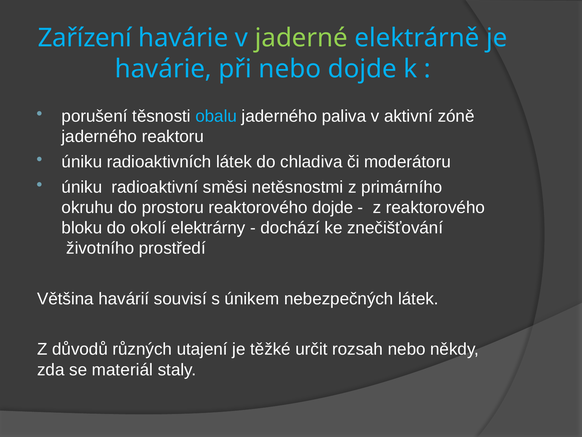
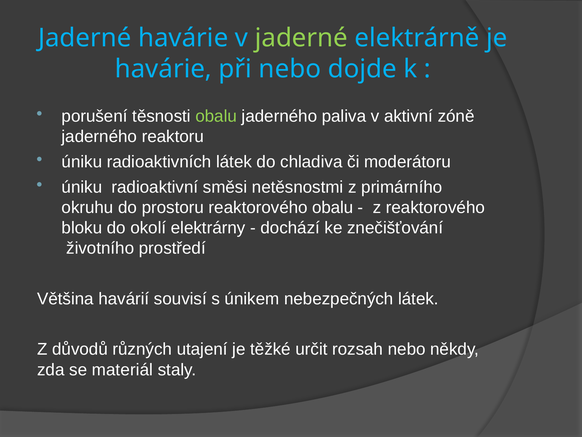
Zařízení: Zařízení -> Jaderné (85, 38)
obalu colour: light blue -> light green (216, 116)
reaktorového dojde: dojde -> obalu (333, 207)
